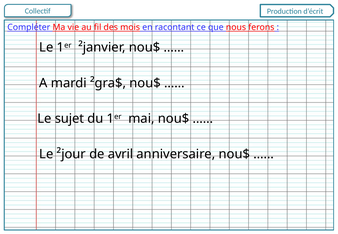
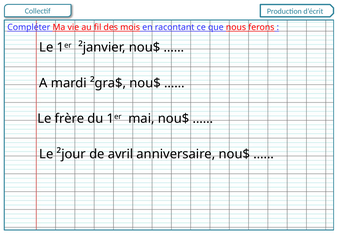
sujet: sujet -> frère (69, 119)
